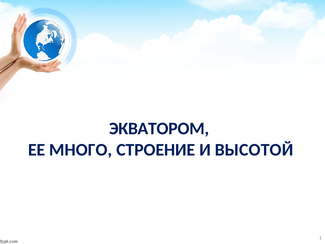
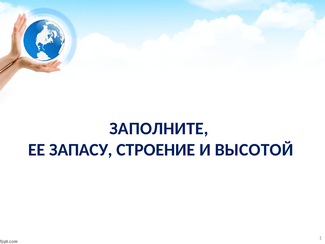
ЭКВАТОРОМ: ЭКВАТОРОМ -> ЗАПОЛНИТЕ (159, 129)
МНОГО: МНОГО -> ЗАПАСУ (81, 150)
